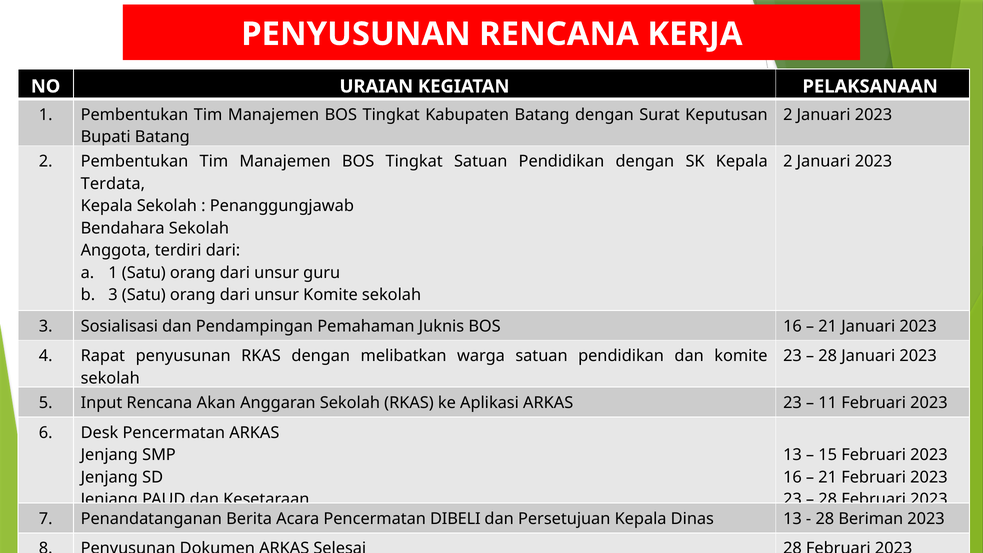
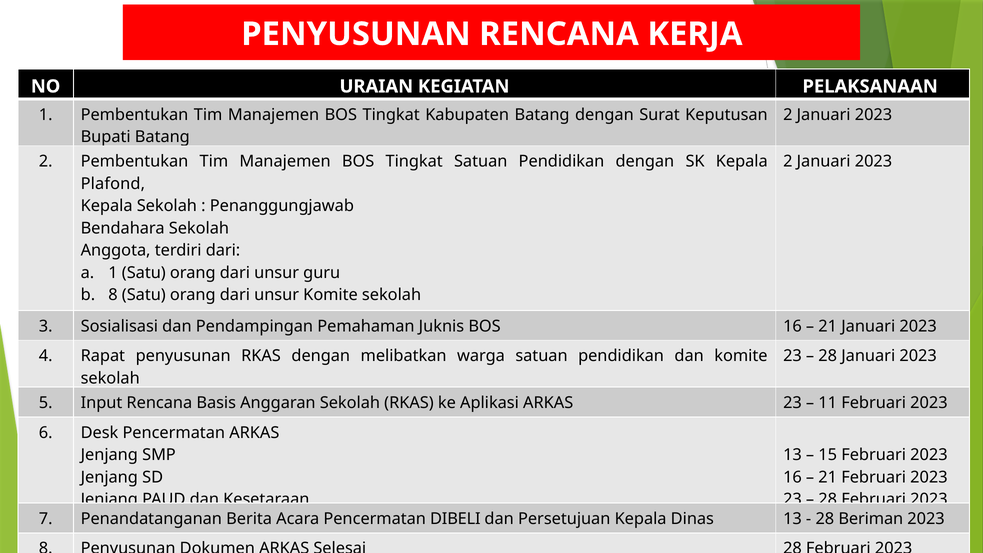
Terdata: Terdata -> Plafond (113, 184)
3: 3 -> 8 (113, 295)
Akan: Akan -> Basis (216, 403)
